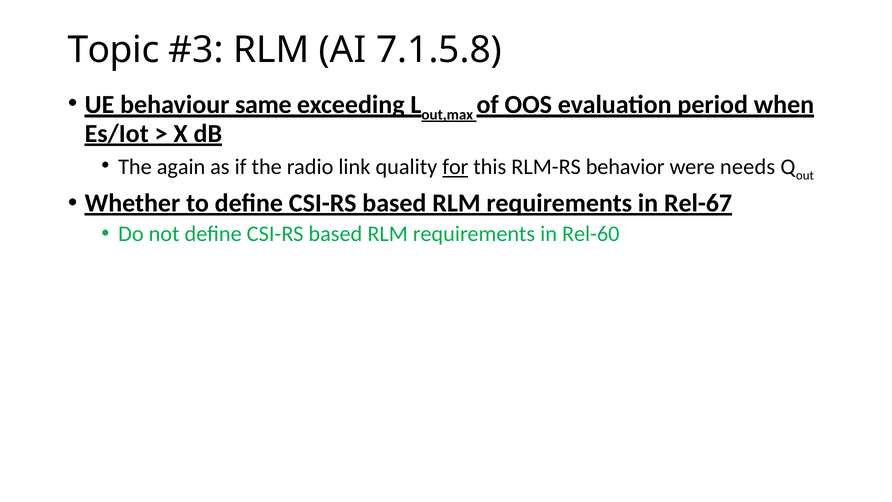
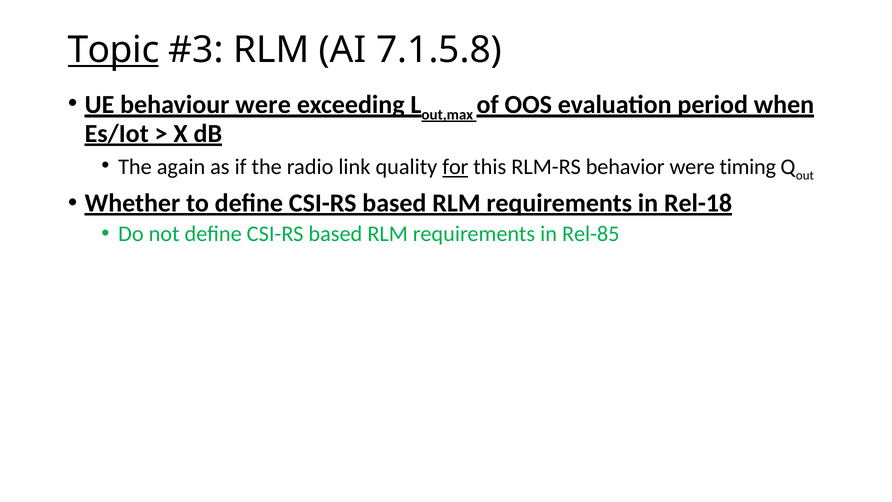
Topic underline: none -> present (114, 50)
behaviour same: same -> were (263, 105)
needs: needs -> timing (748, 167)
Rel-67: Rel-67 -> Rel-18 (698, 203)
Rel-60: Rel-60 -> Rel-85 (591, 234)
